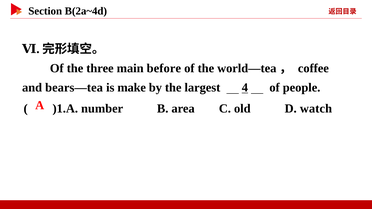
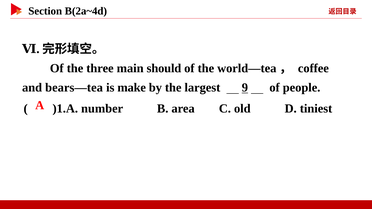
before: before -> should (164, 68)
4: 4 -> 9 (245, 88)
watch: watch -> tiniest (316, 109)
